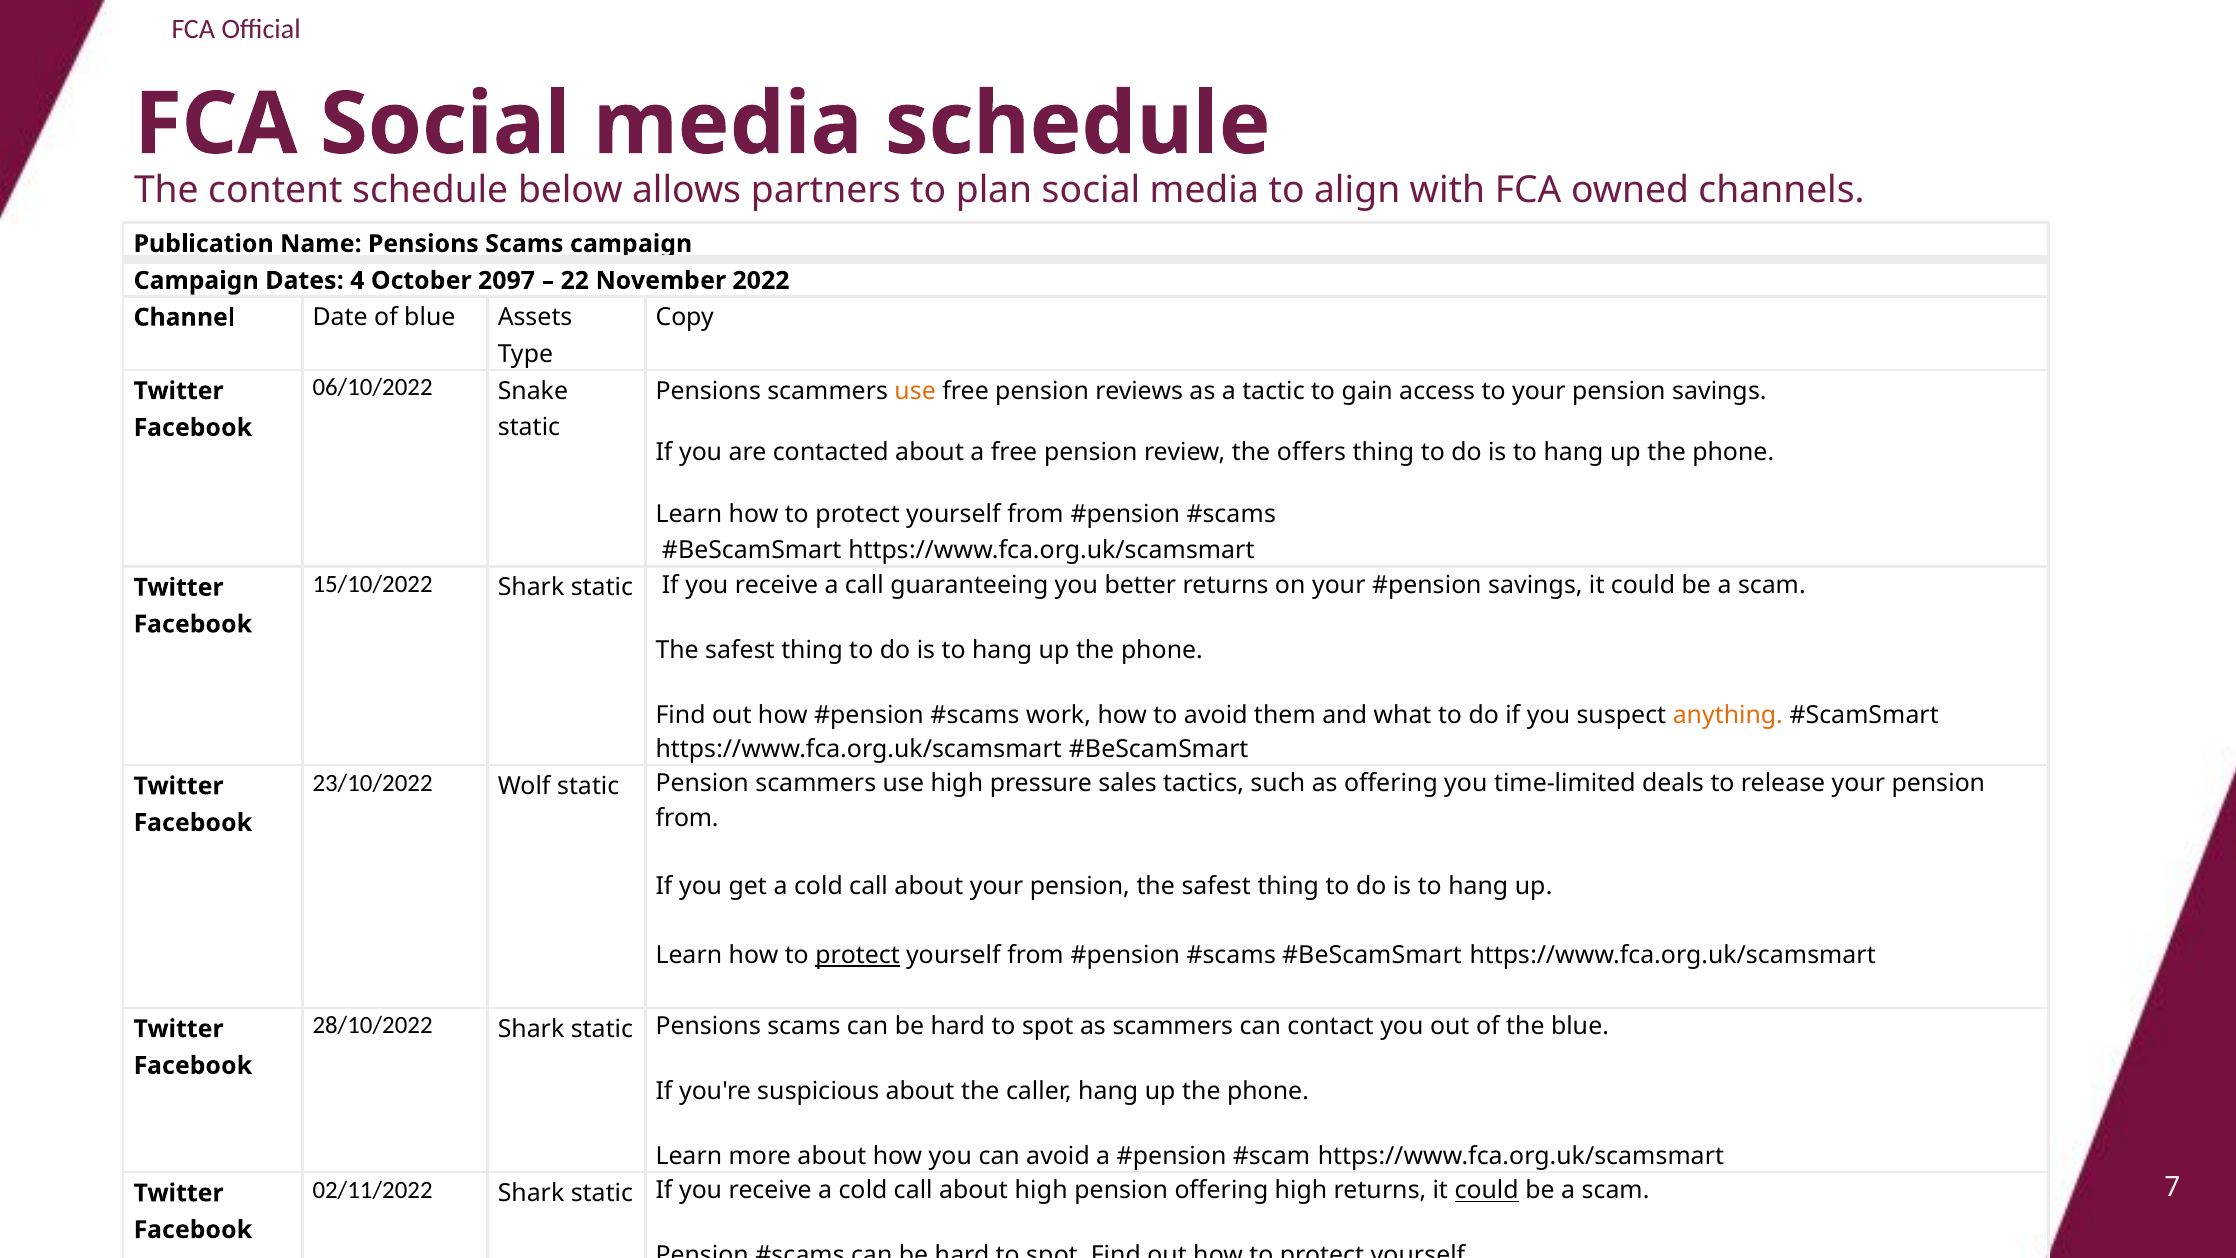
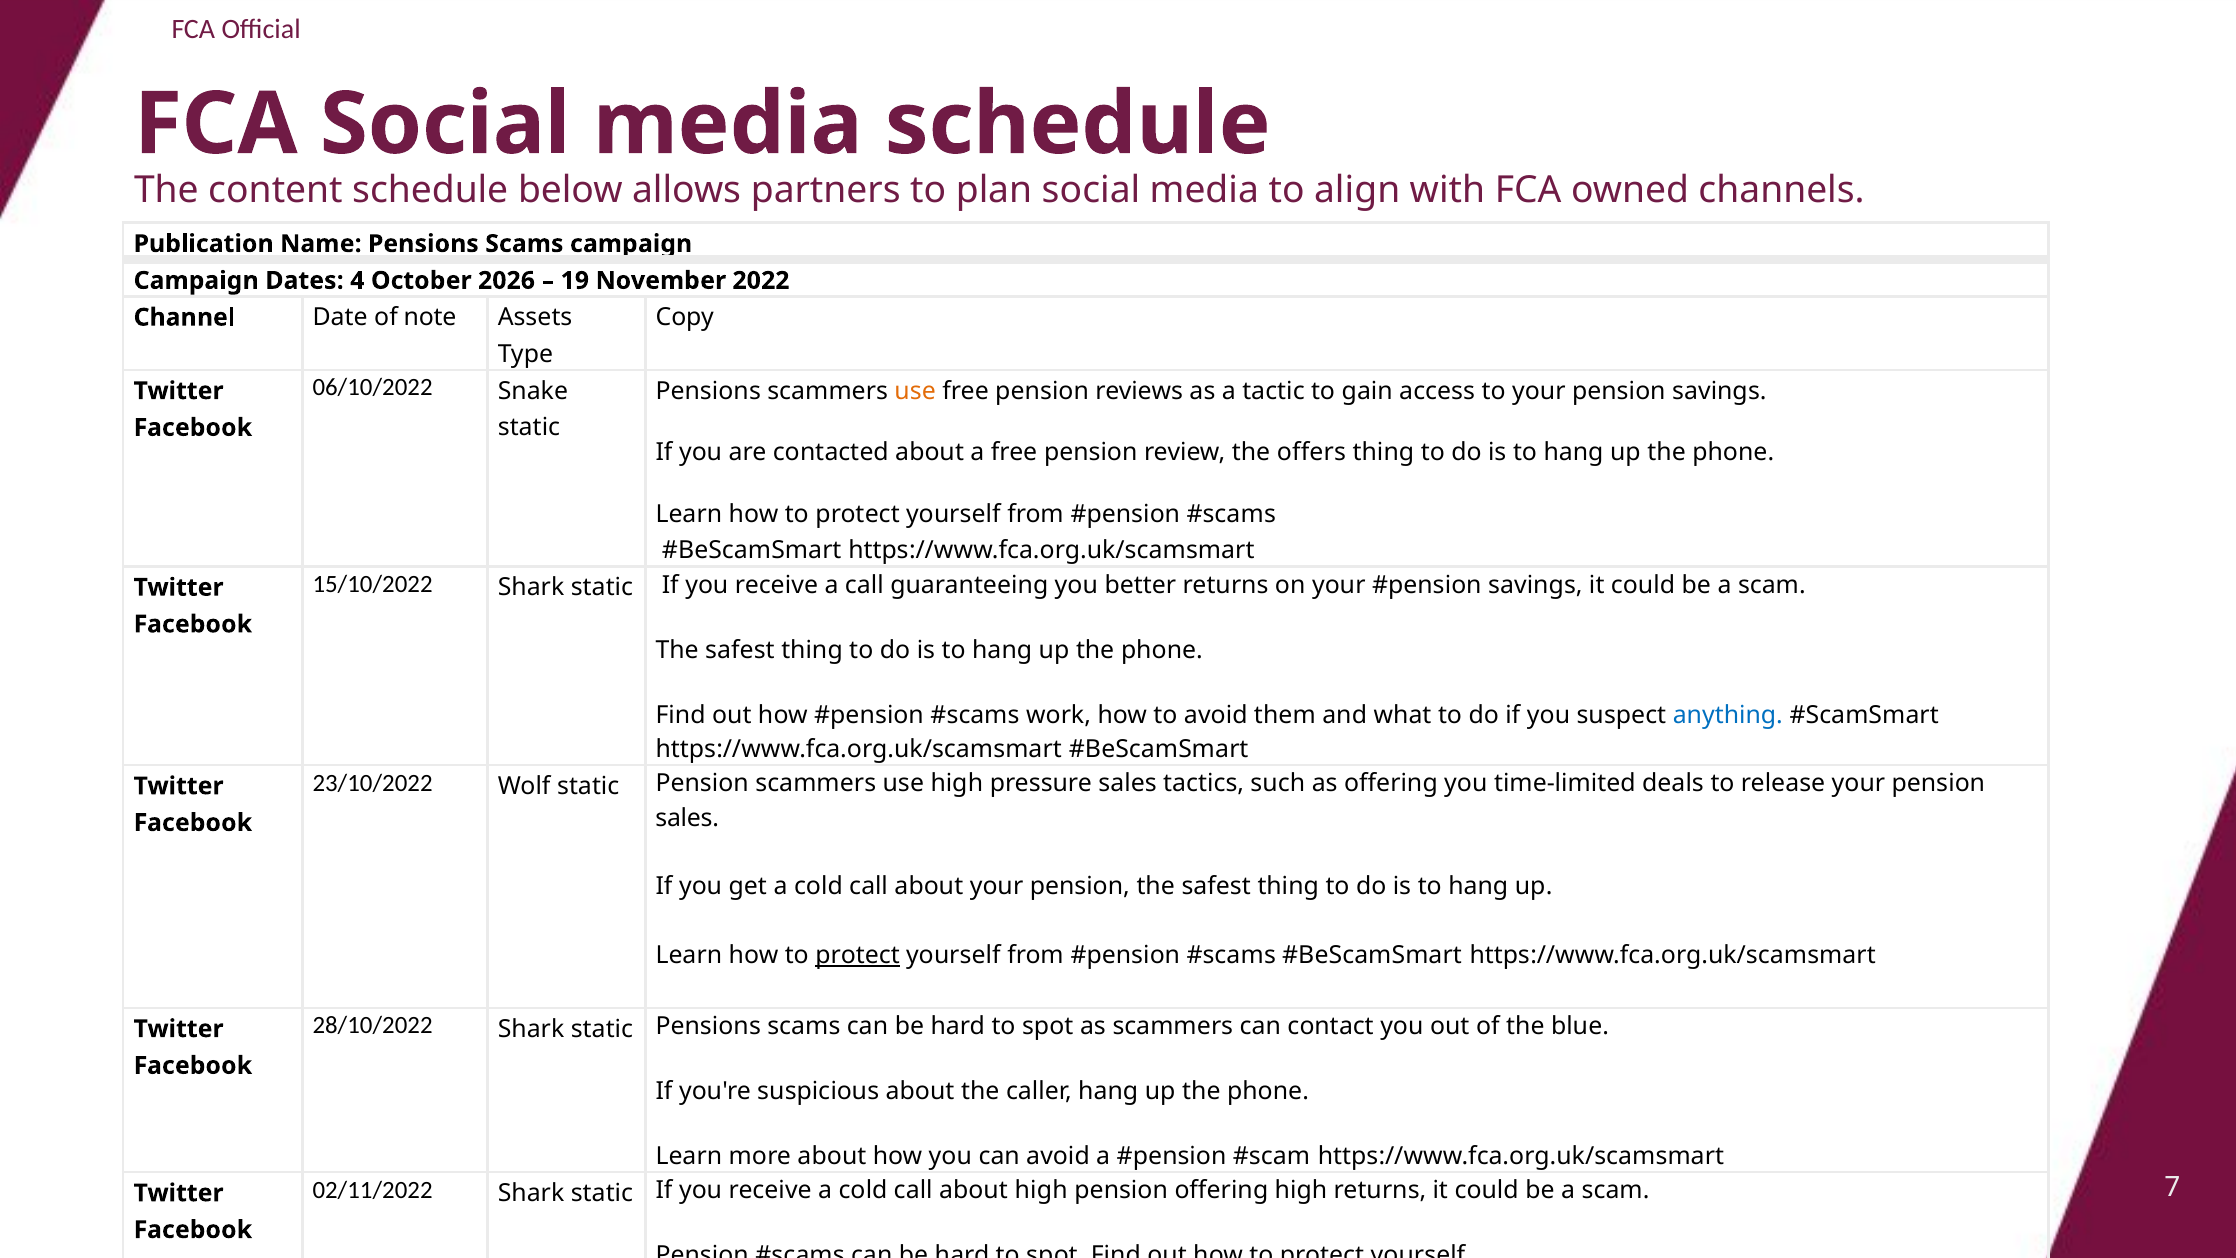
2097: 2097 -> 2026 (507, 281)
22: 22 -> 19 (575, 281)
of blue: blue -> note (430, 317)
anything colour: orange -> blue (1728, 715)
from: from -> sales (687, 818)
could underline: present -> none (1487, 1191)
